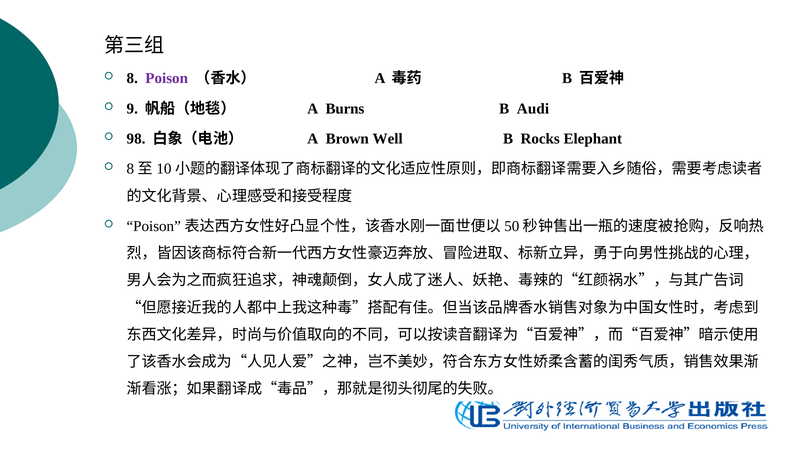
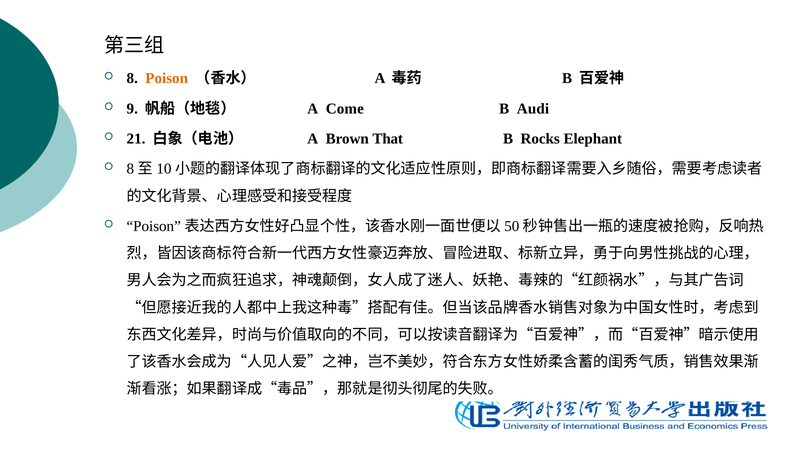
Poison colour: purple -> orange (167, 78)
Burns: Burns -> Come (345, 109)
98: 98 -> 21 (136, 139)
Well: Well -> That (388, 139)
